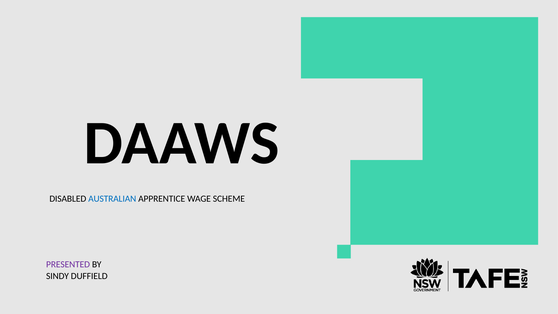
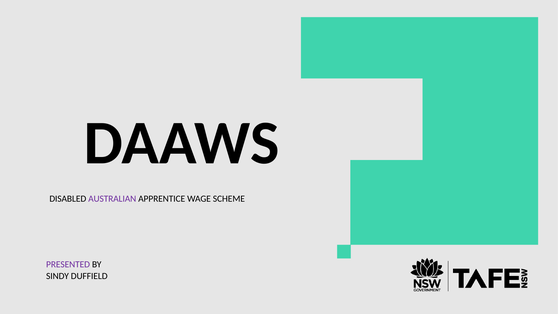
AUSTRALIAN colour: blue -> purple (112, 199)
